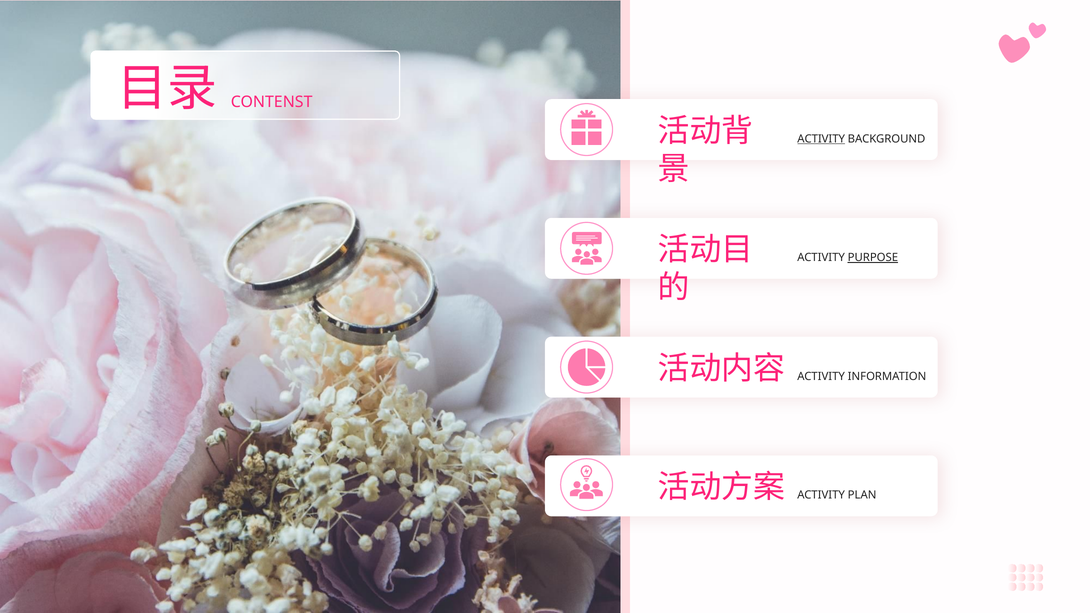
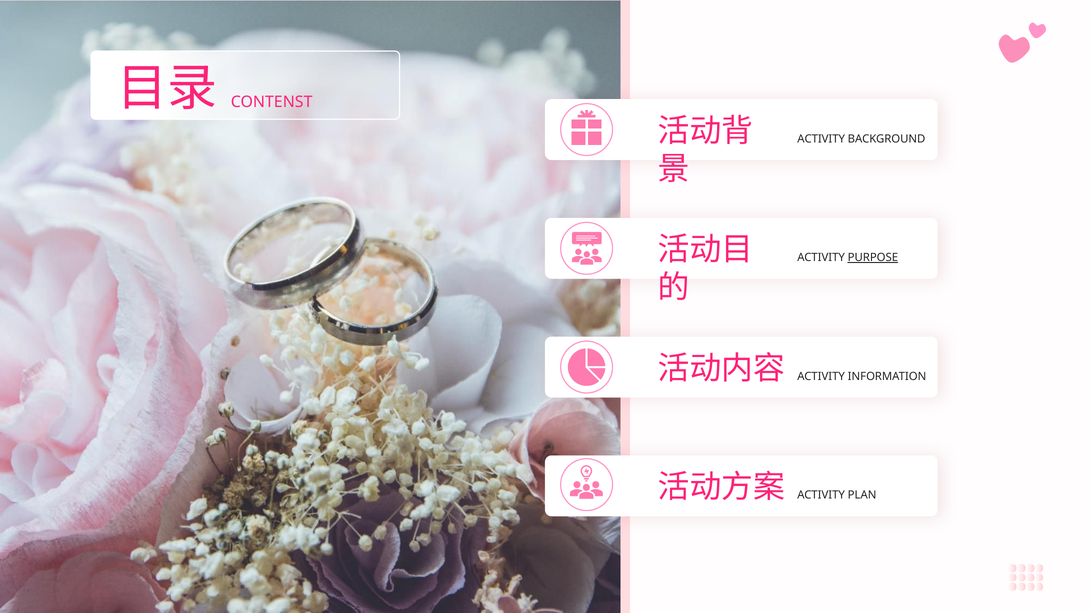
ACTIVITY underline: present -> none (821, 139)
